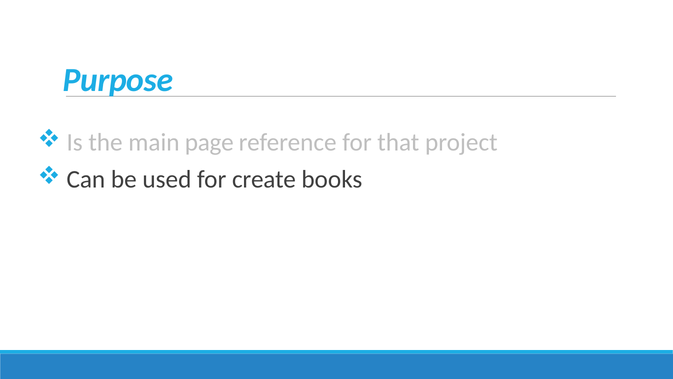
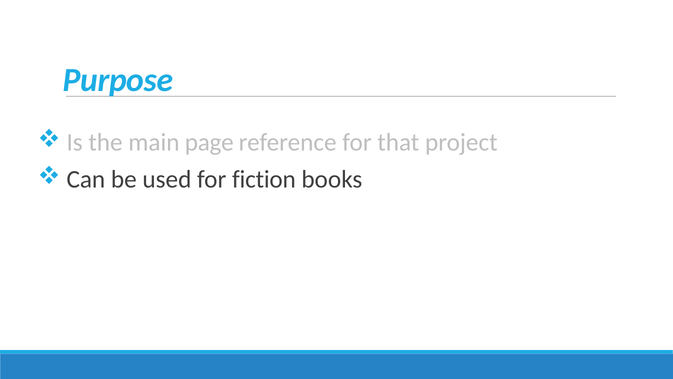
create: create -> fiction (264, 179)
